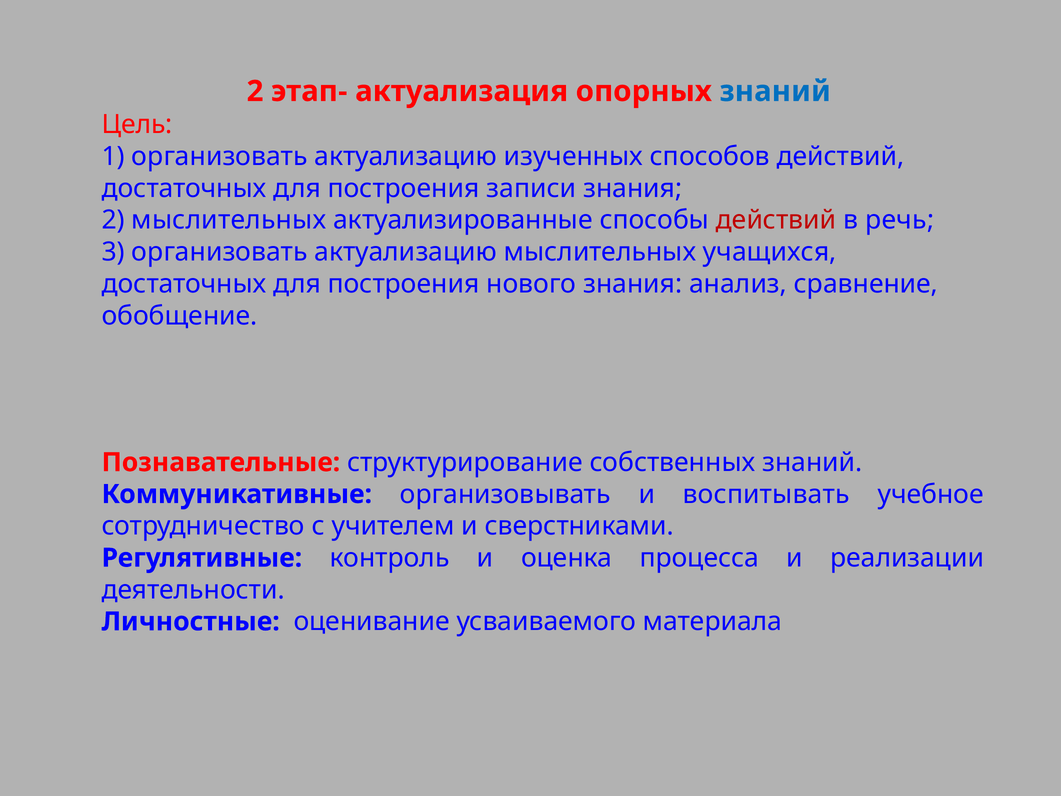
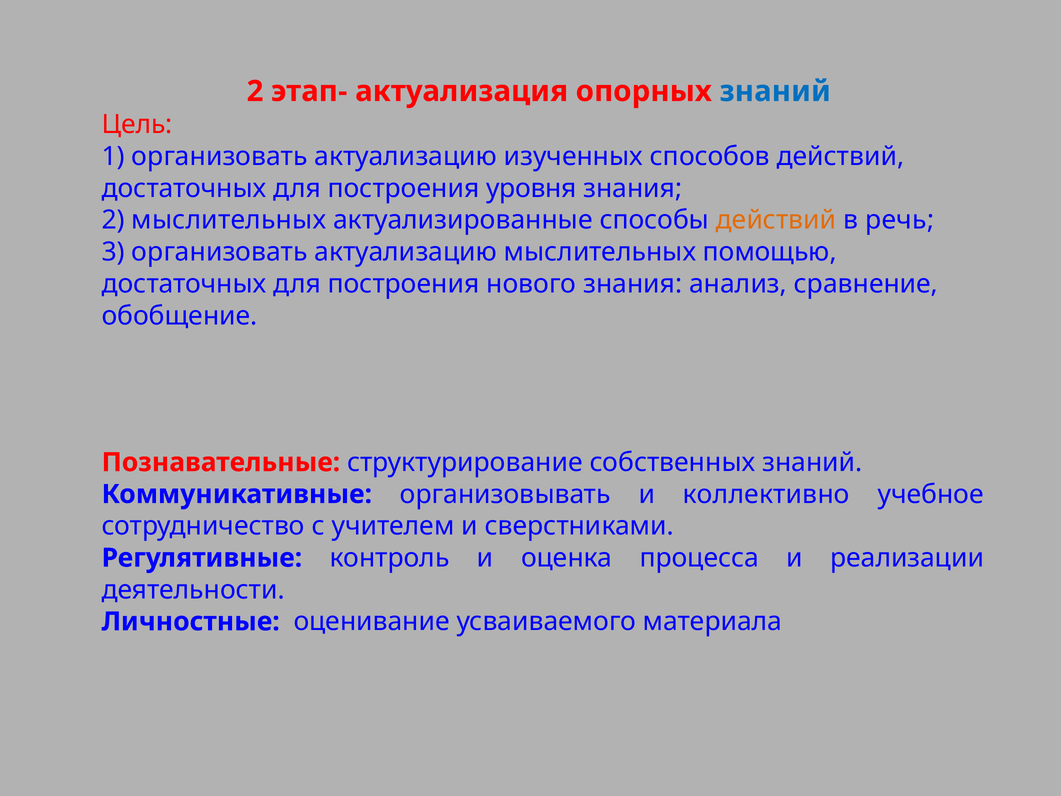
записи: записи -> уровня (531, 188)
действий colour: red -> orange (776, 220)
учащихся: учащихся -> помощью (770, 252)
воспитывать: воспитывать -> коллективно (766, 494)
